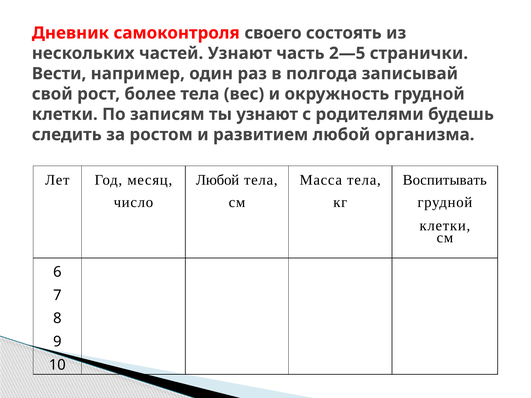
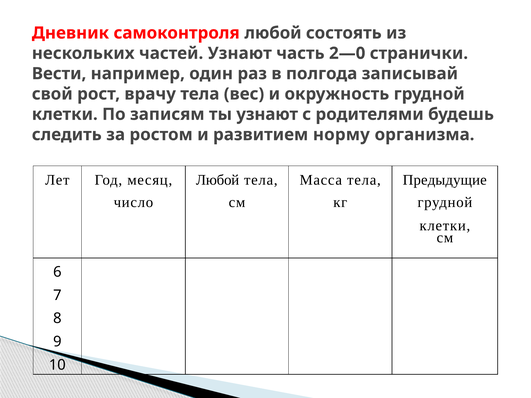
самоконтроля своего: своего -> любой (273, 33)
2—5: 2—5 -> 2—0 (347, 53)
более: более -> врачу (150, 94)
развитием любой: любой -> норму (341, 135)
Воспитывать: Воспитывать -> Предыдущие (445, 180)
